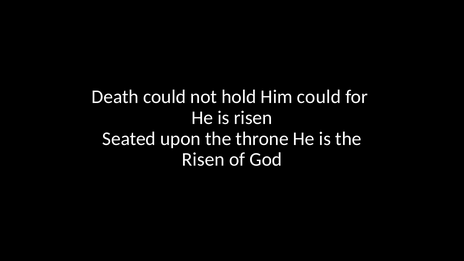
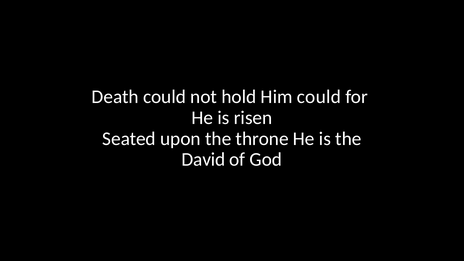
Risen: Risen -> David (203, 160)
